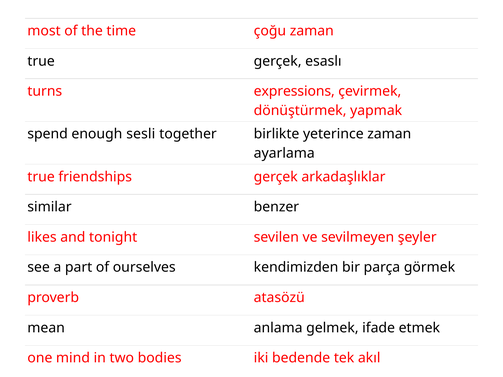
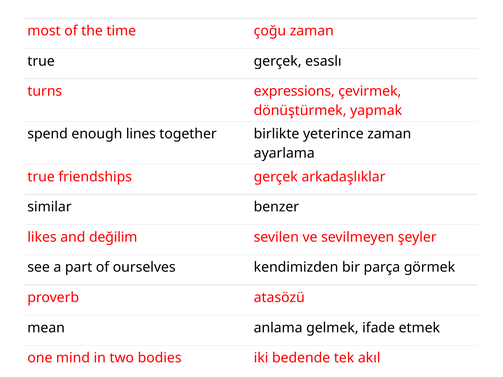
sesli: sesli -> lines (141, 134)
tonight: tonight -> değilim (113, 237)
